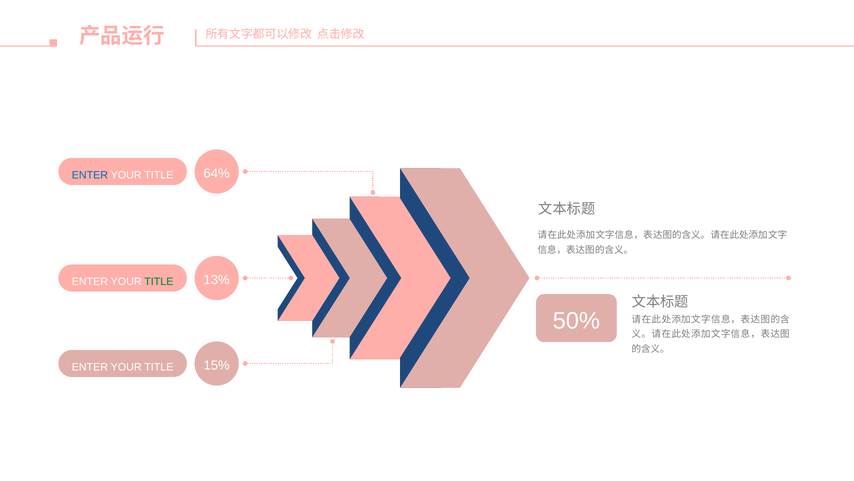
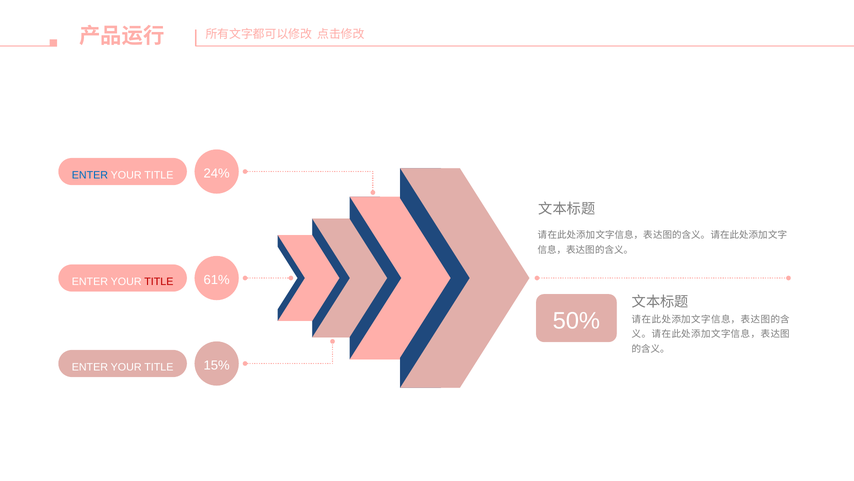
64%: 64% -> 24% (217, 173)
13%: 13% -> 61% (217, 280)
TITLE colour: green -> red (159, 282)
